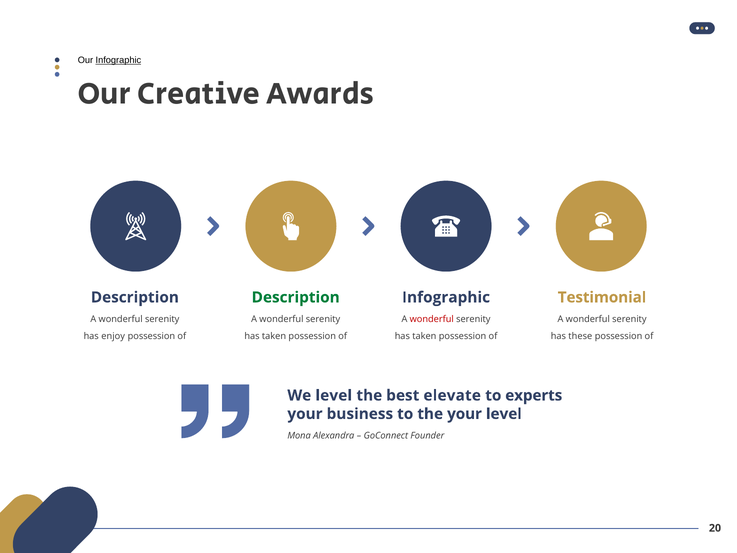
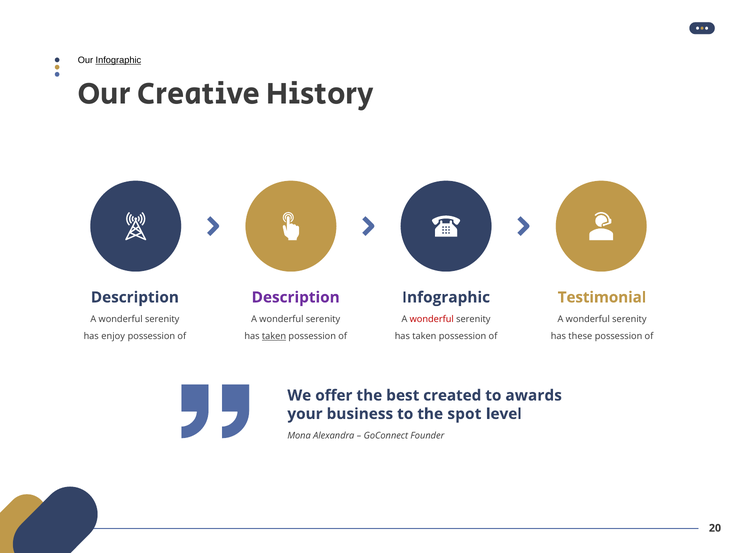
Awards: Awards -> History (320, 93)
Description colour: green -> purple (296, 297)
taken underline: none -> present (274, 336)
We level: level -> offer (334, 395)
elevate: elevate -> created (452, 395)
experts: experts -> awards (534, 395)
the your: your -> spot (464, 414)
